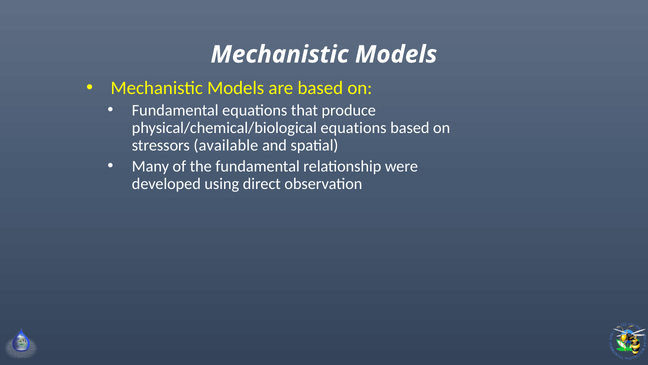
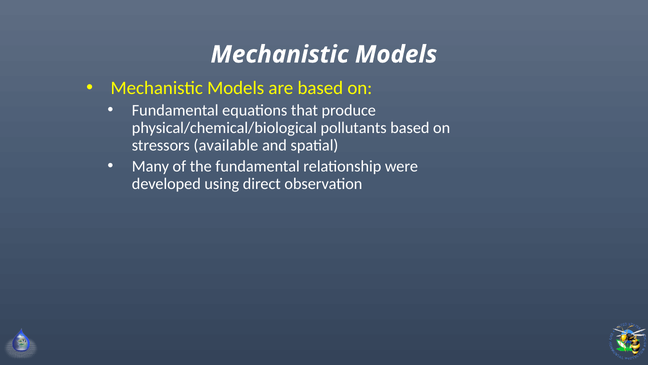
physical/chemical/biological equations: equations -> pollutants (354, 128)
